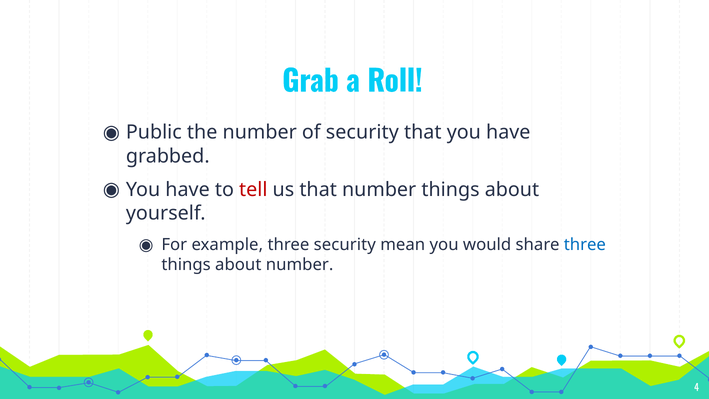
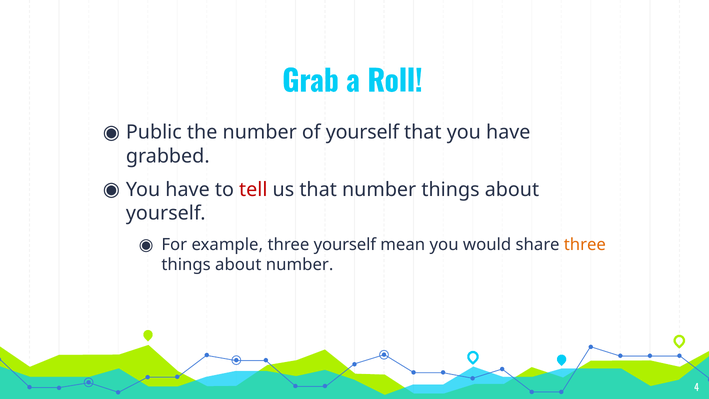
of security: security -> yourself (362, 132)
three security: security -> yourself (345, 245)
three colour: blue -> orange (585, 245)
